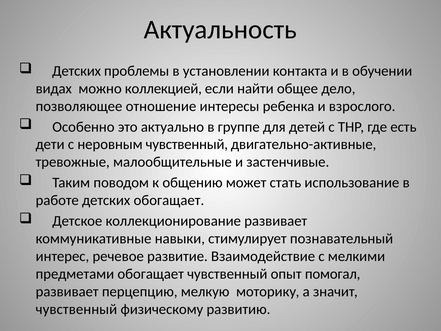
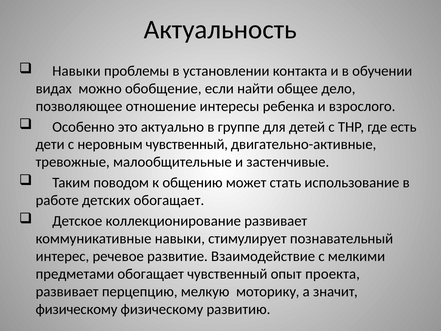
Детских: Детских -> Навыки (76, 71)
коллекцией: коллекцией -> обобщение (163, 89)
помогал: помогал -> проекта (333, 274)
чувственный: чувственный -> физическому (77, 309)
